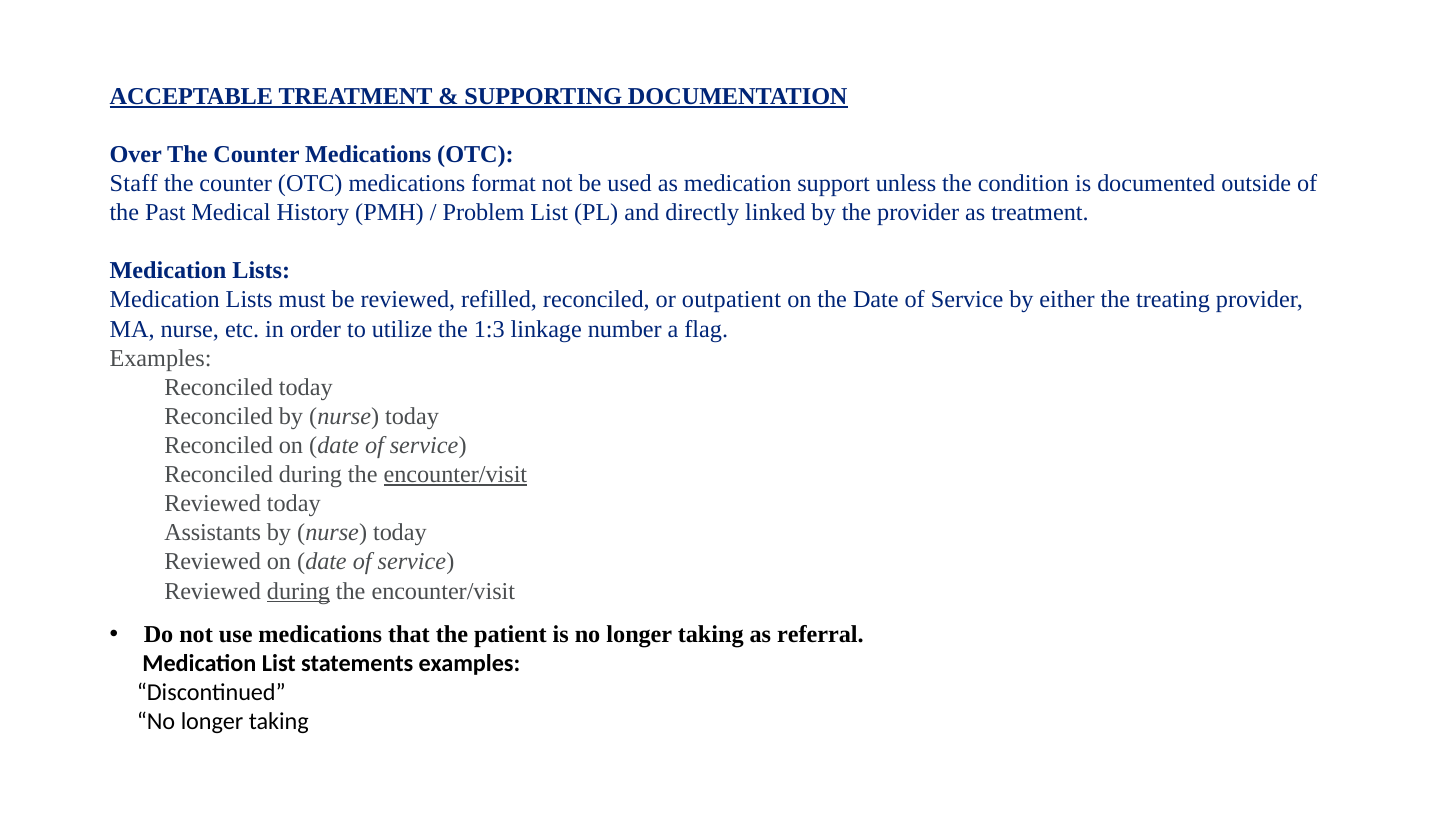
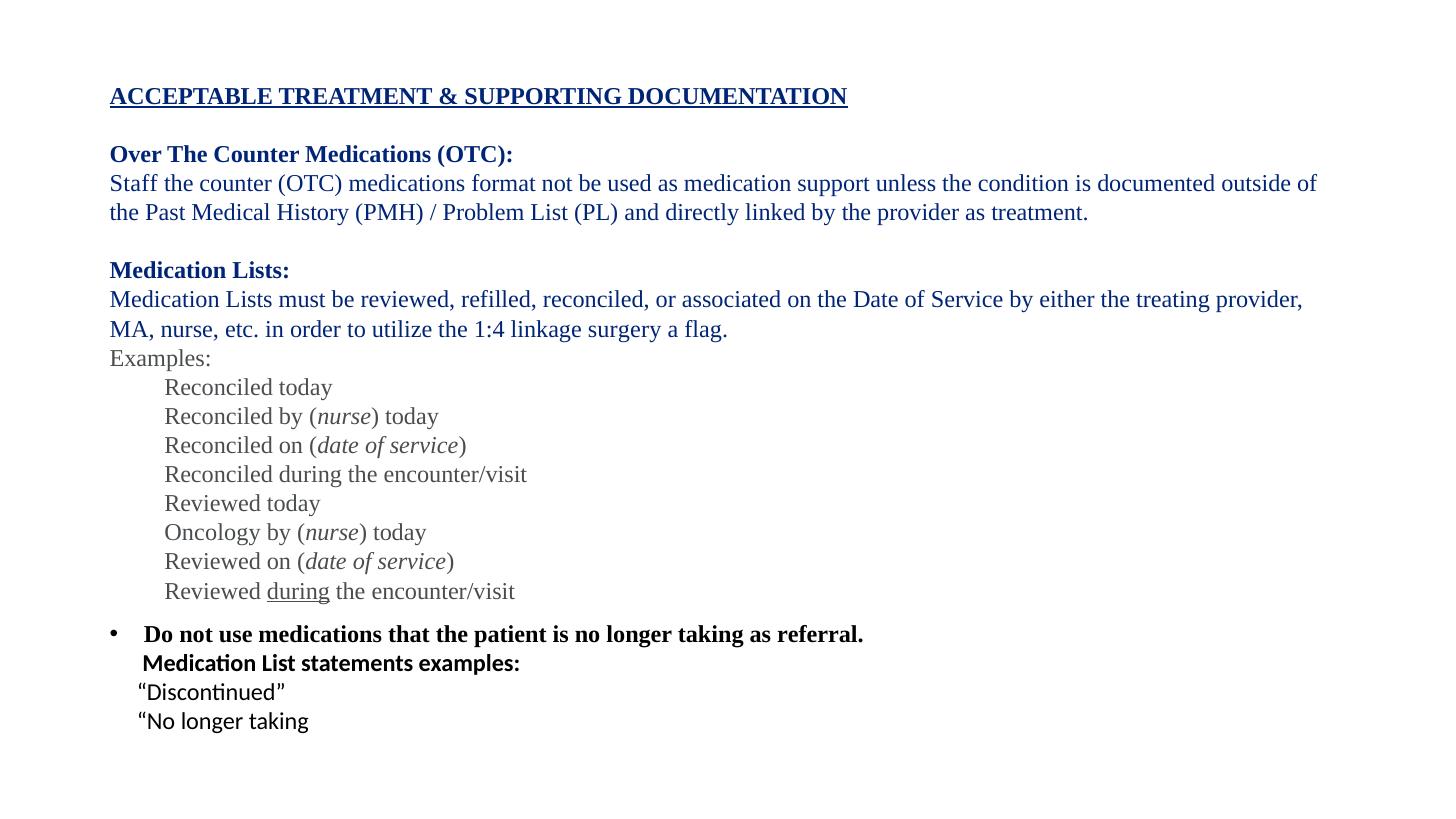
outpatient: outpatient -> associated (732, 300)
1:3: 1:3 -> 1:4 (489, 329)
number: number -> surgery (625, 329)
encounter/visit underline: present -> none (455, 475)
Assistants: Assistants -> Oncology (213, 533)
